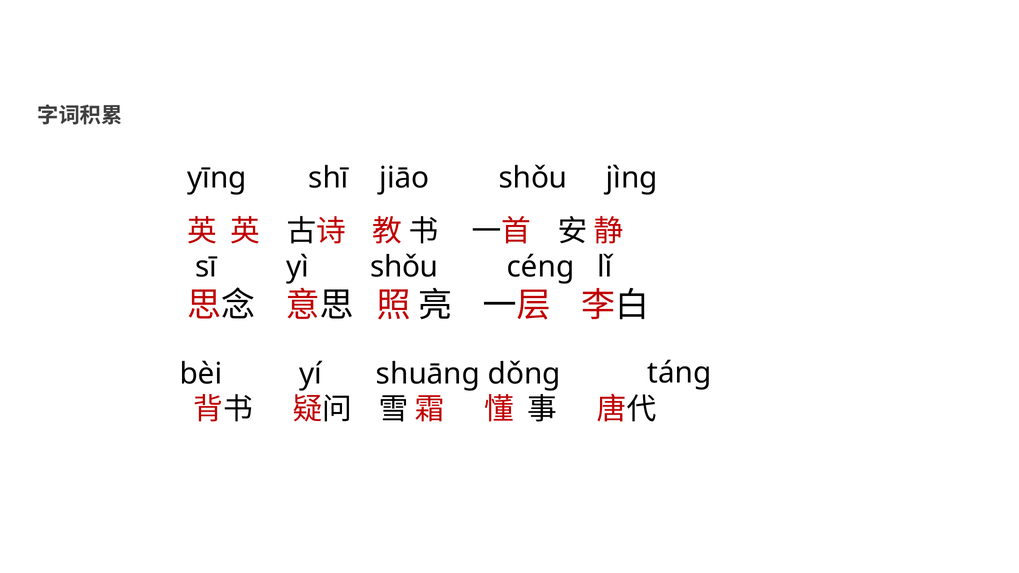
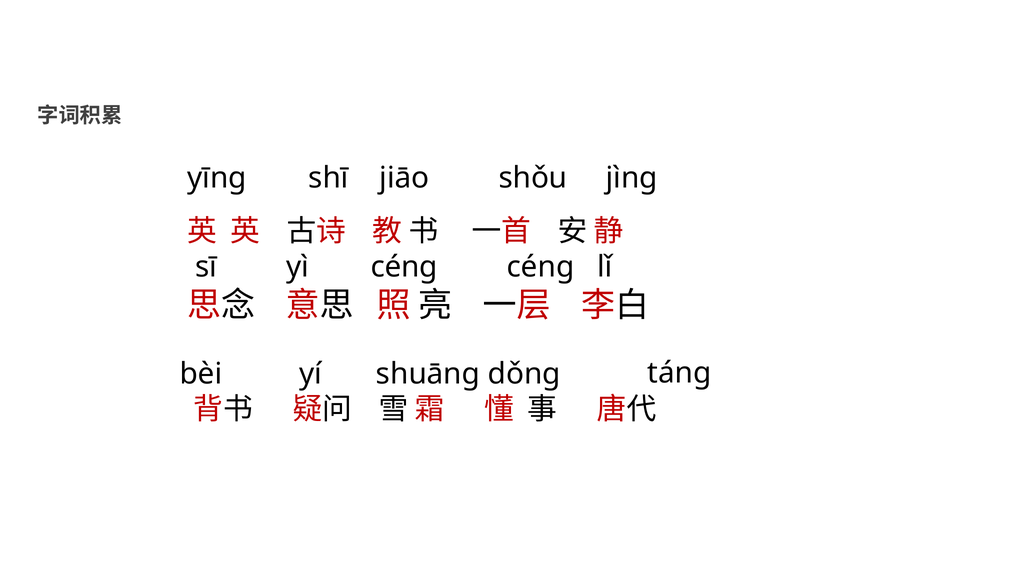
yì shǒu: shǒu -> céng (404, 267)
